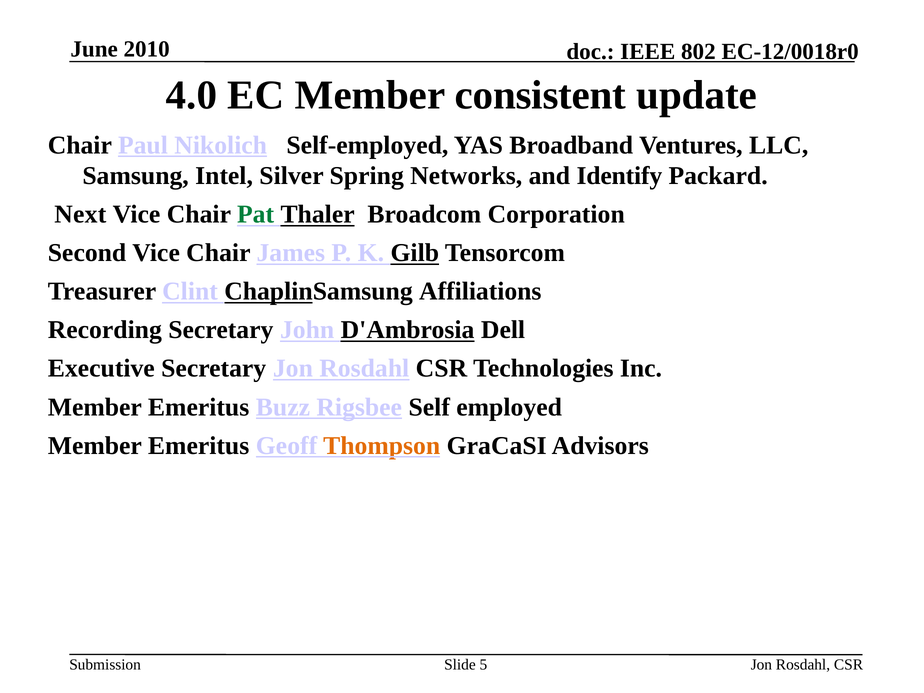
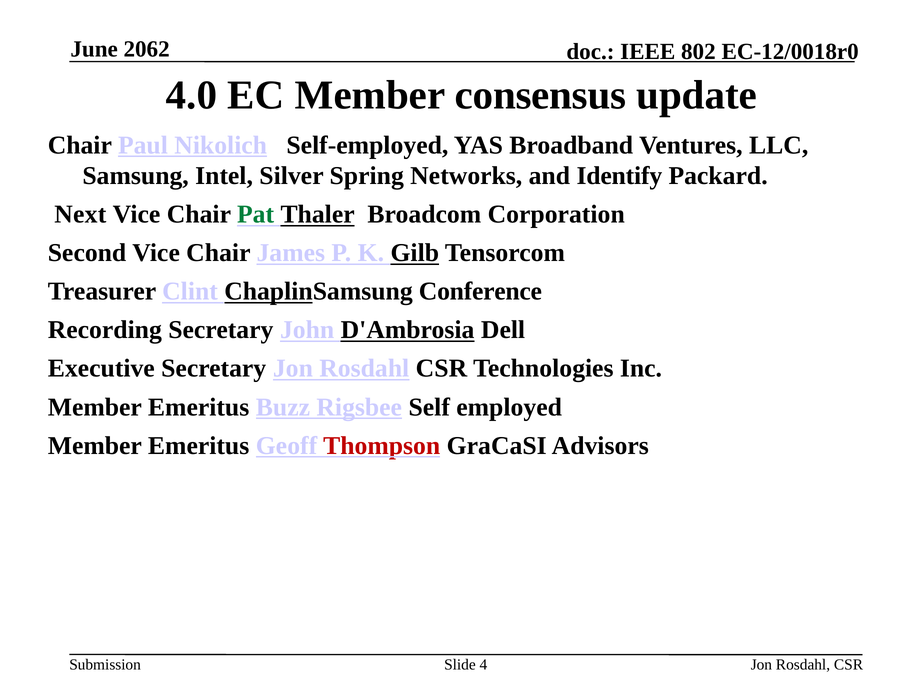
2010: 2010 -> 2062 (147, 49)
consistent: consistent -> consensus (540, 95)
Affiliations: Affiliations -> Conference (480, 291)
Thompson colour: orange -> red (382, 446)
5: 5 -> 4 (483, 665)
